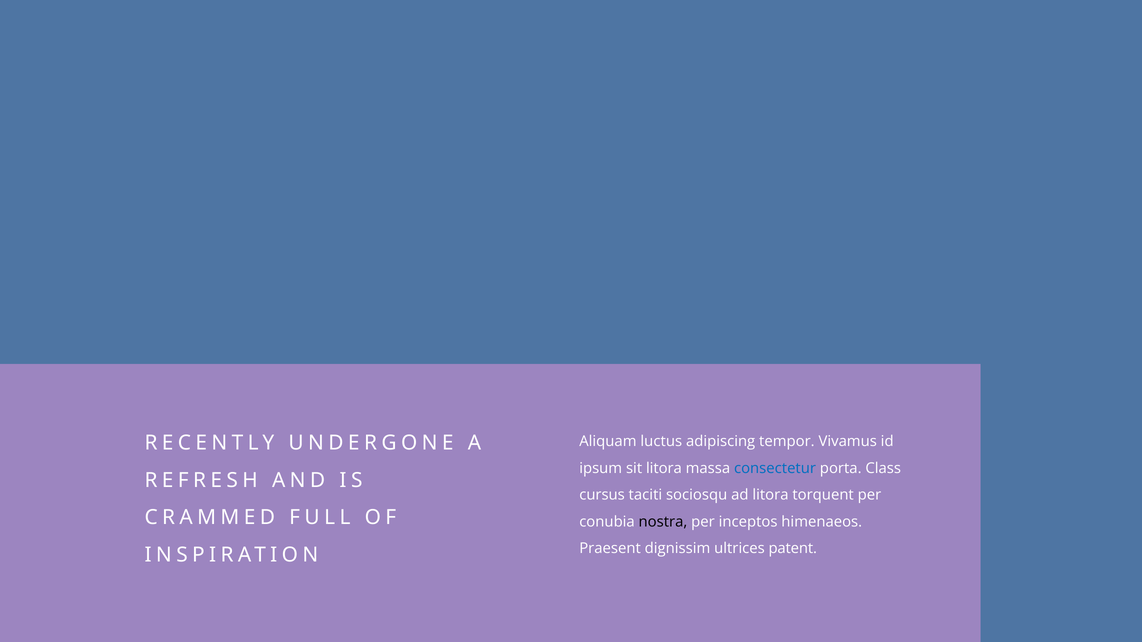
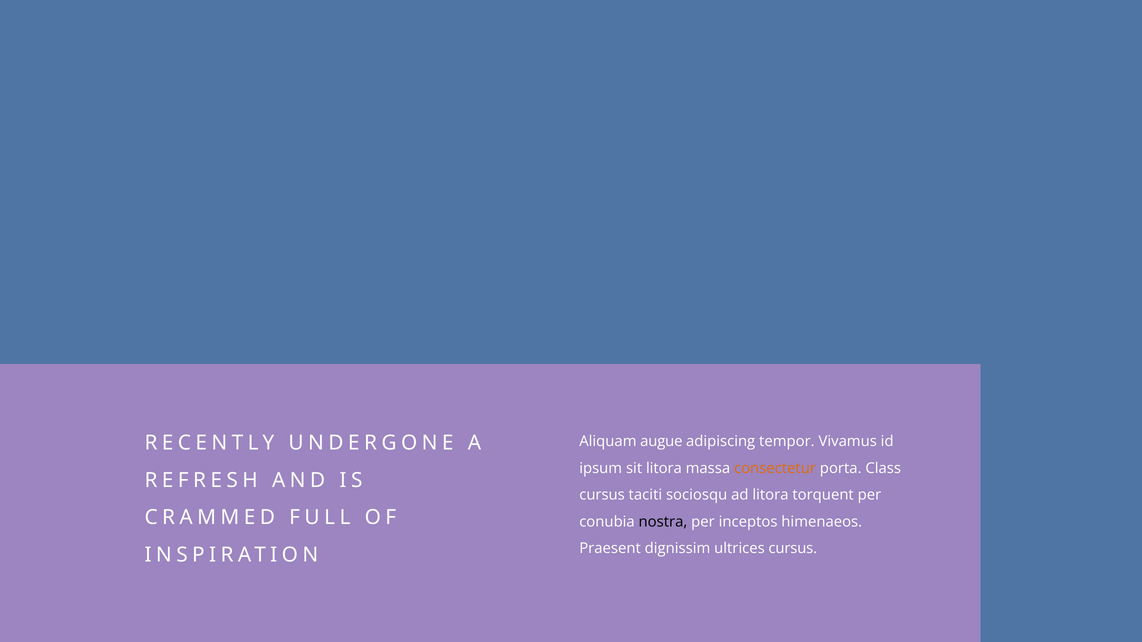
luctus: luctus -> augue (661, 442)
consectetur colour: blue -> orange (775, 468)
ultrices patent: patent -> cursus (793, 549)
